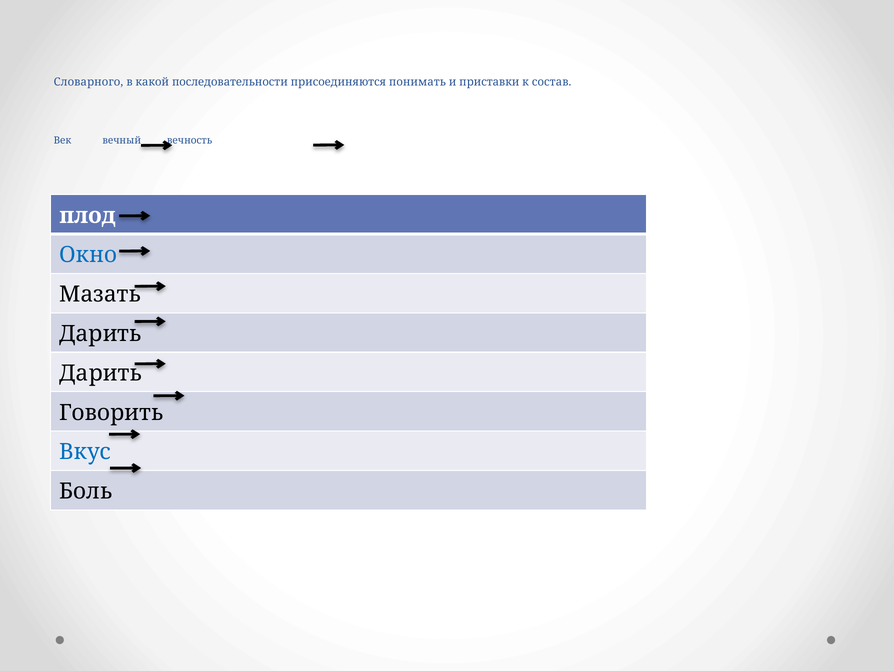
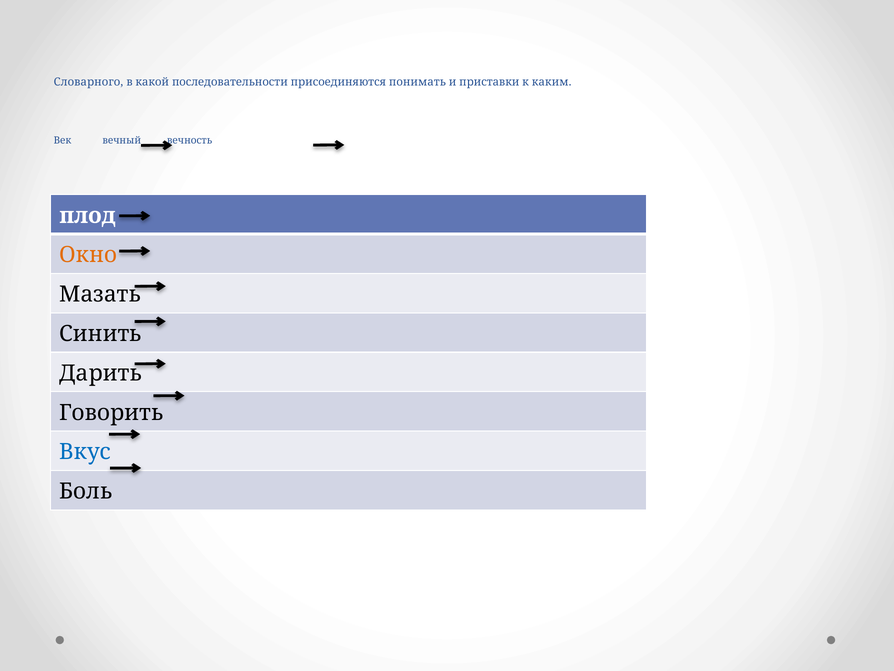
состав: состав -> каким (552, 82)
Окно colour: blue -> orange (88, 255)
Дарить: Дарить -> Синить (100, 334)
